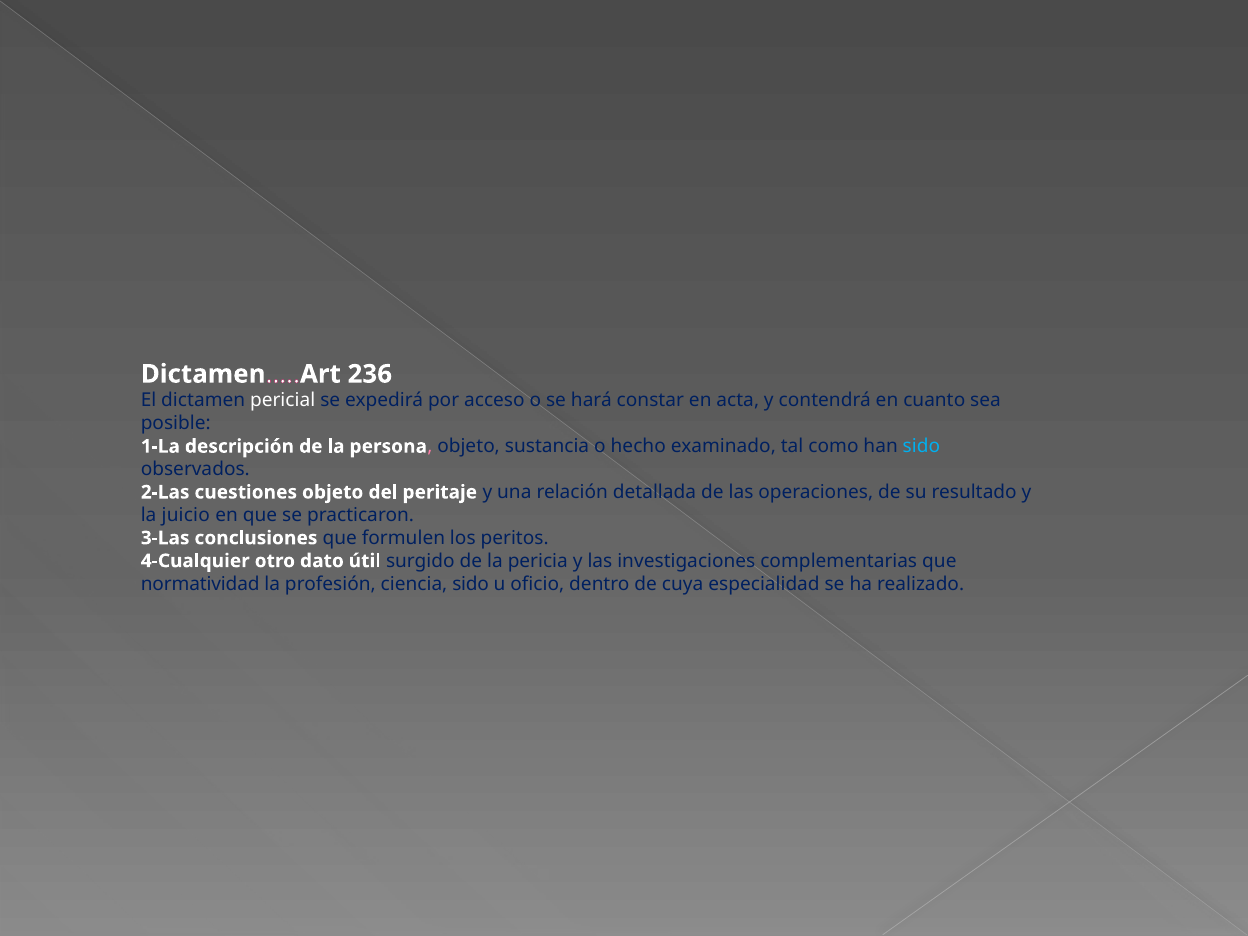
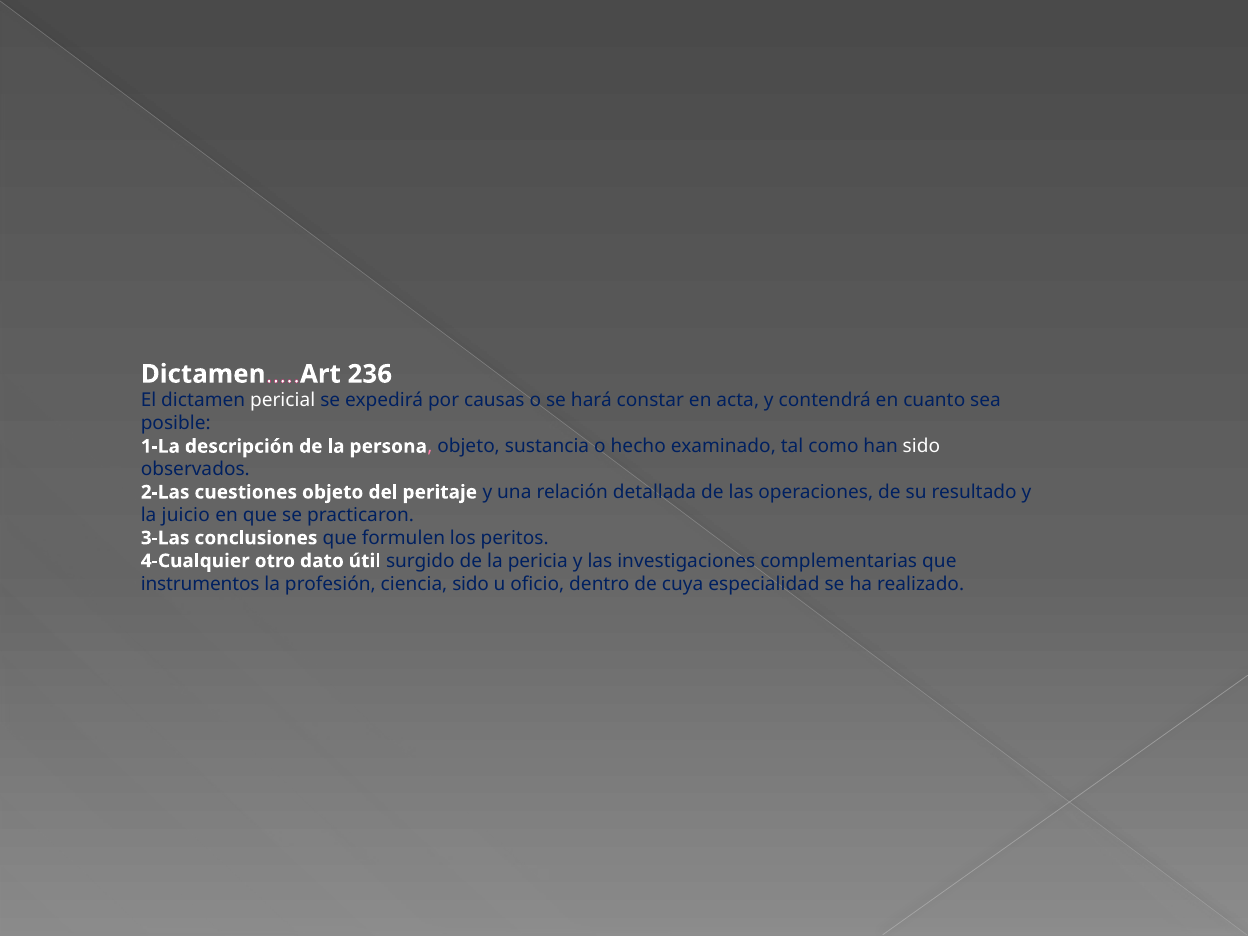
acceso: acceso -> causas (494, 401)
sido colour: light blue -> white (921, 446)
normatividad: normatividad -> instrumentos (200, 584)
